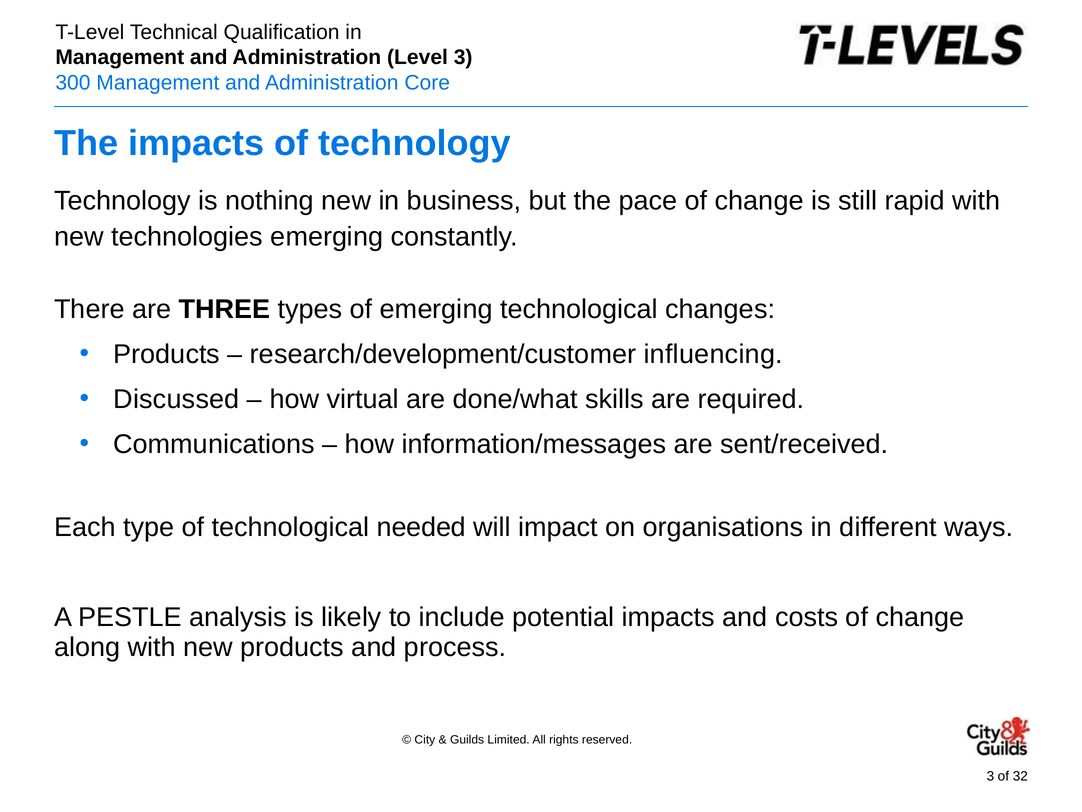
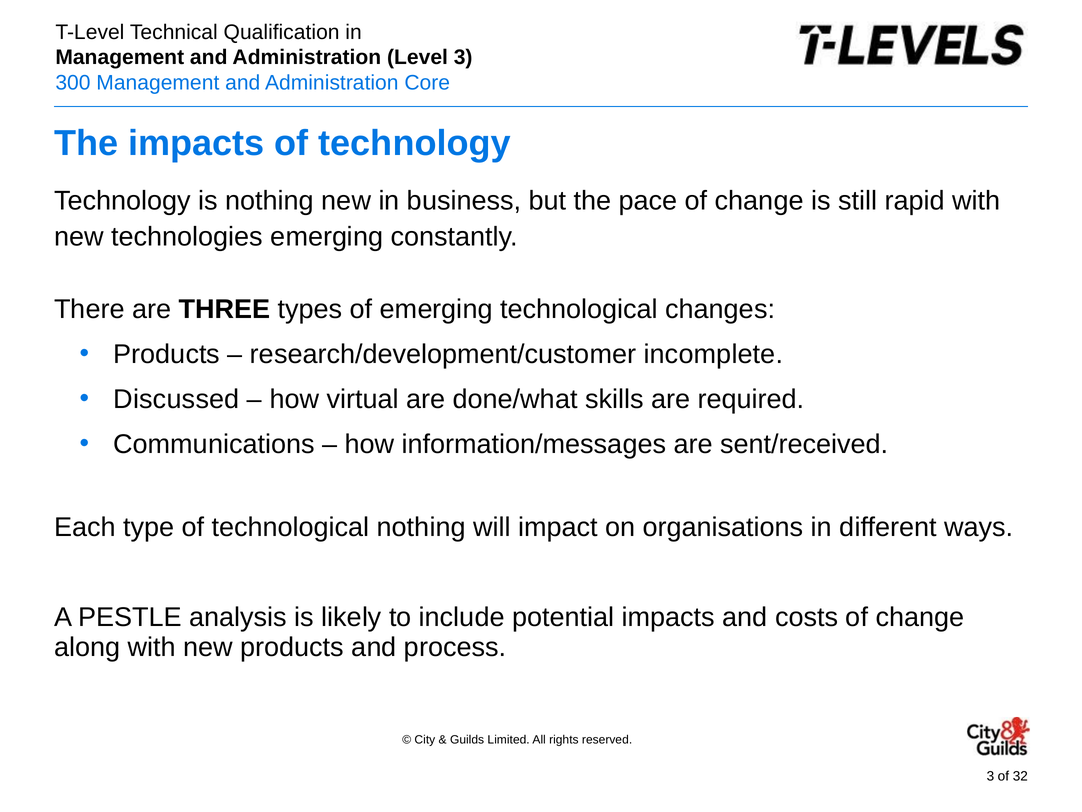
influencing: influencing -> incomplete (713, 354)
technological needed: needed -> nothing (421, 527)
